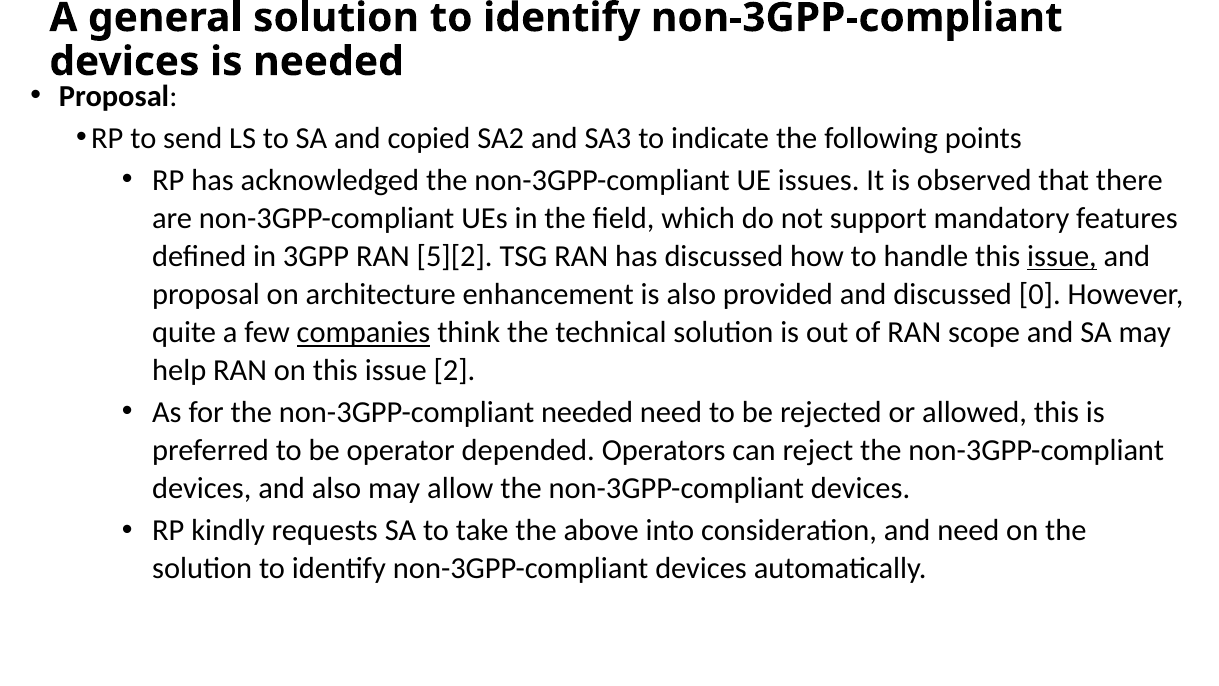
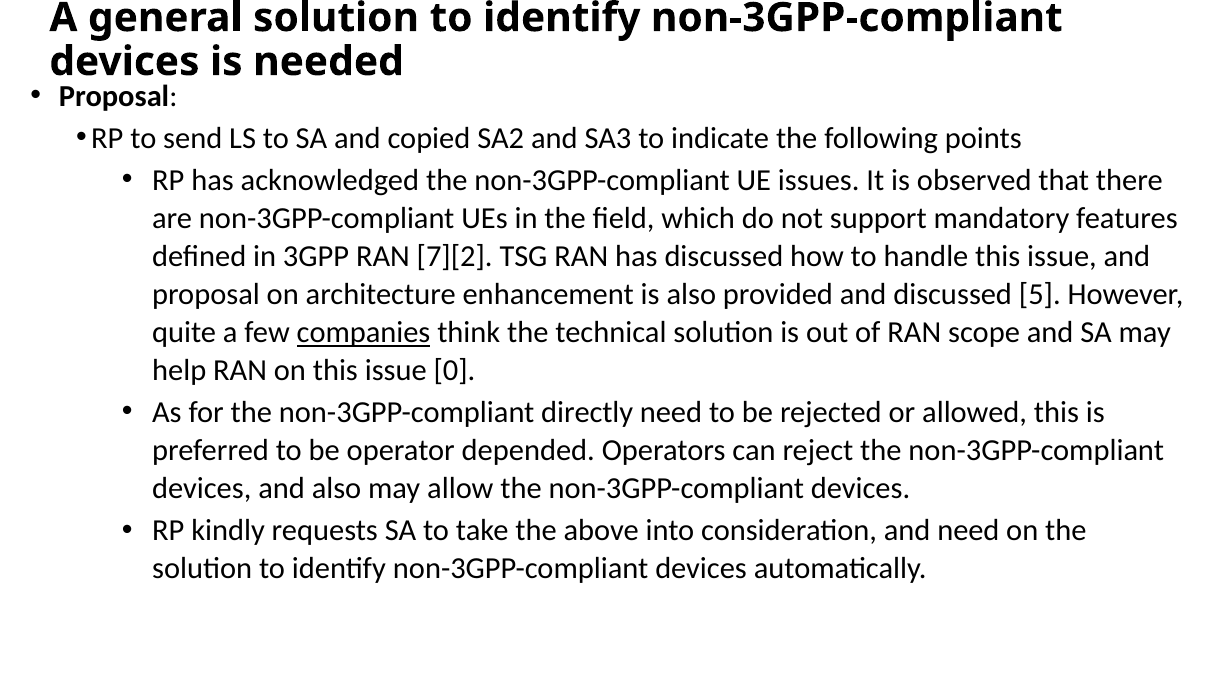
5][2: 5][2 -> 7][2 (455, 256)
issue underline: present -> none (1062, 256)
0: 0 -> 5 (1040, 294)
2: 2 -> 0 (455, 371)
non-3GPP-compliant needed: needed -> directly (587, 413)
